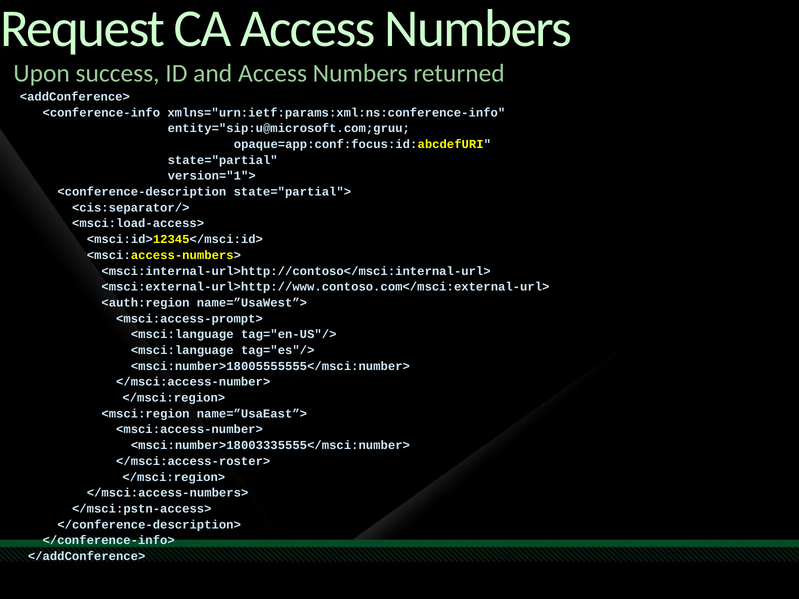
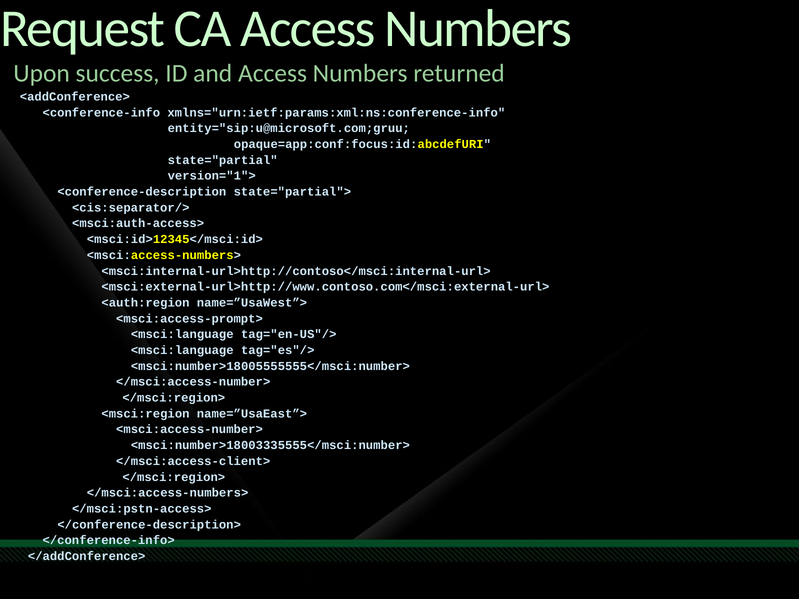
<msci:load-access>: <msci:load-access> -> <msci:auth-access> (138, 224)
</msci:access-roster>: </msci:access-roster> -> </msci:access-client> (193, 461)
